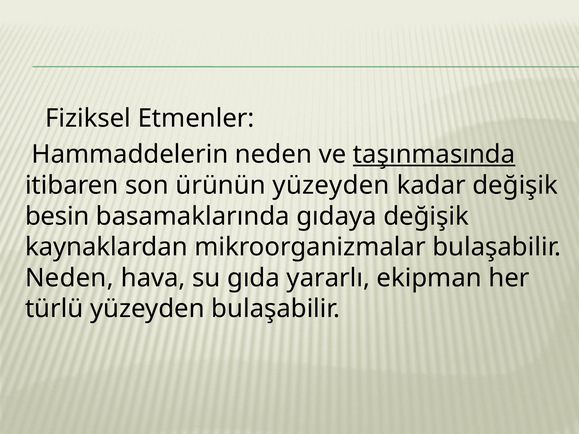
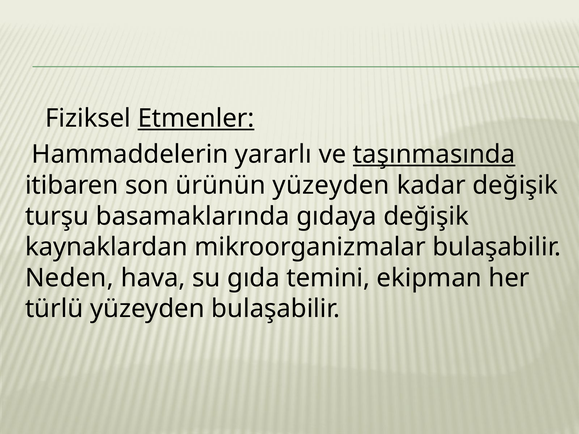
Etmenler underline: none -> present (196, 118)
Hammaddelerin neden: neden -> yararlı (273, 155)
besin: besin -> turşu (57, 216)
yararlı: yararlı -> temini (328, 278)
